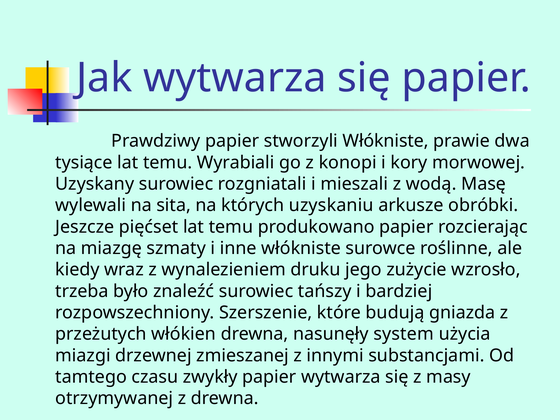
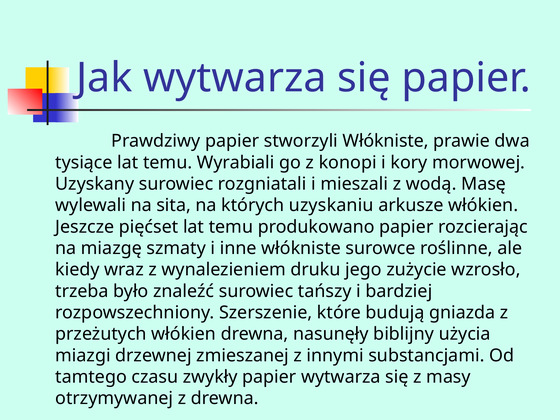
arkusze obróbki: obróbki -> włókien (483, 205)
system: system -> biblijny (404, 334)
